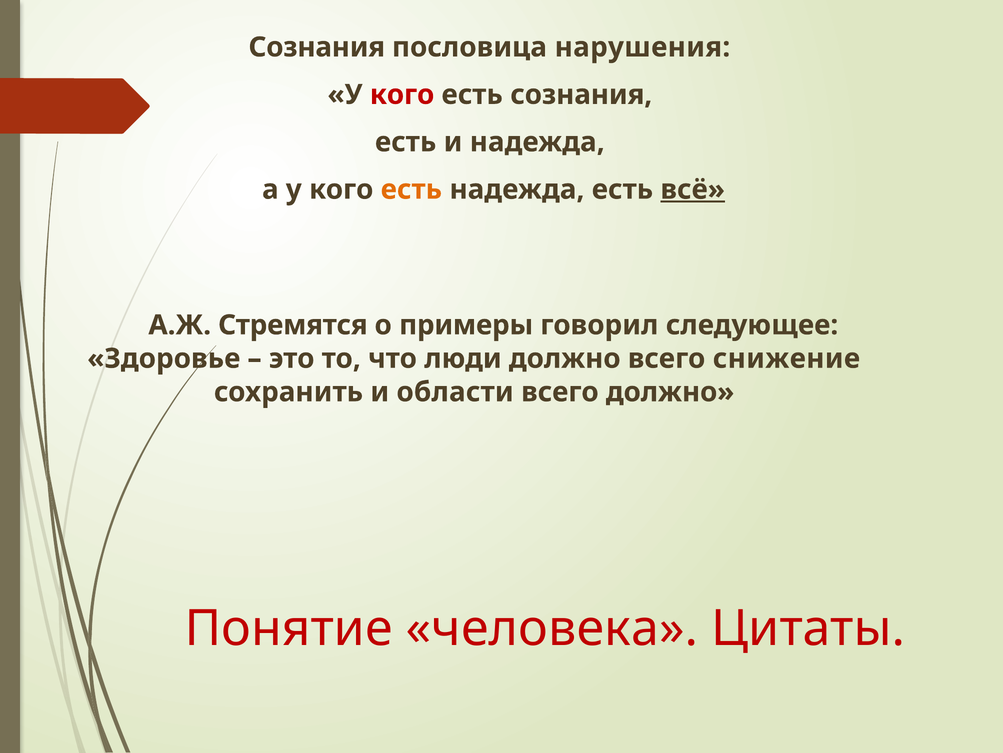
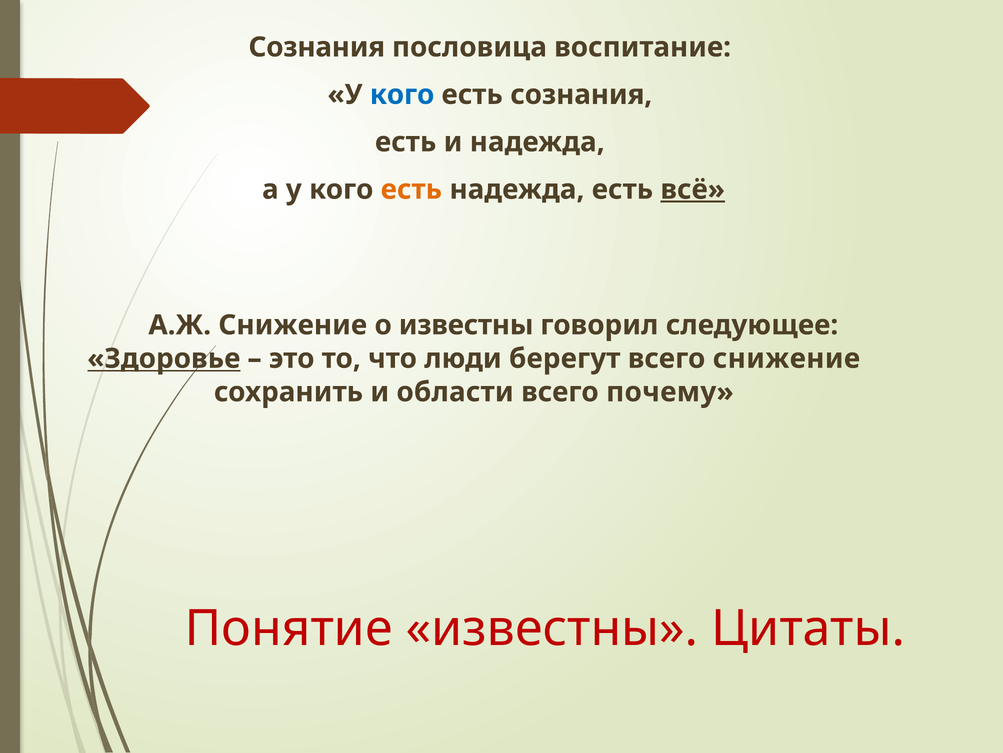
нарушения: нарушения -> воспитание (643, 47)
кого colour: red -> blue (402, 95)
А.Ж Стремятся: Стремятся -> Снижение (293, 325)
о примеры: примеры -> известны (466, 325)
Здоровье underline: none -> present (164, 358)
люди должно: должно -> берегут (565, 358)
всего должно: должно -> почему (670, 392)
Понятие человека: человека -> известны (552, 628)
